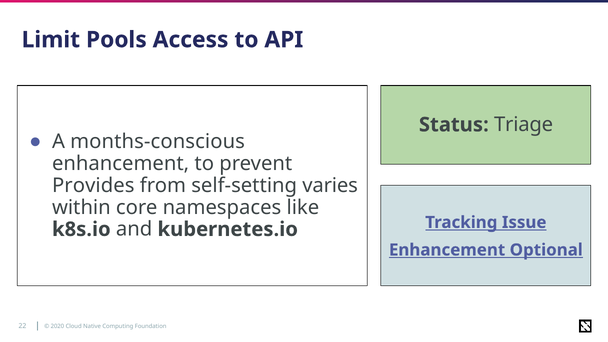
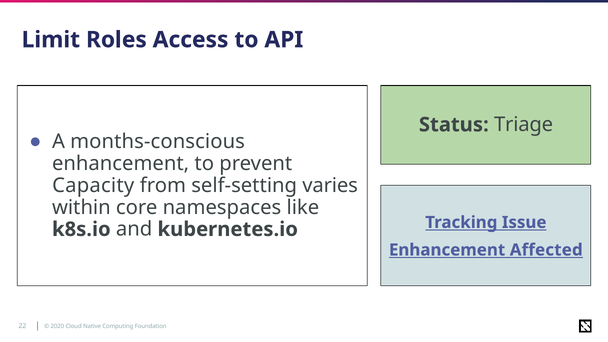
Pools: Pools -> Roles (116, 40)
Provides: Provides -> Capacity (93, 186)
Optional: Optional -> Affected (546, 250)
